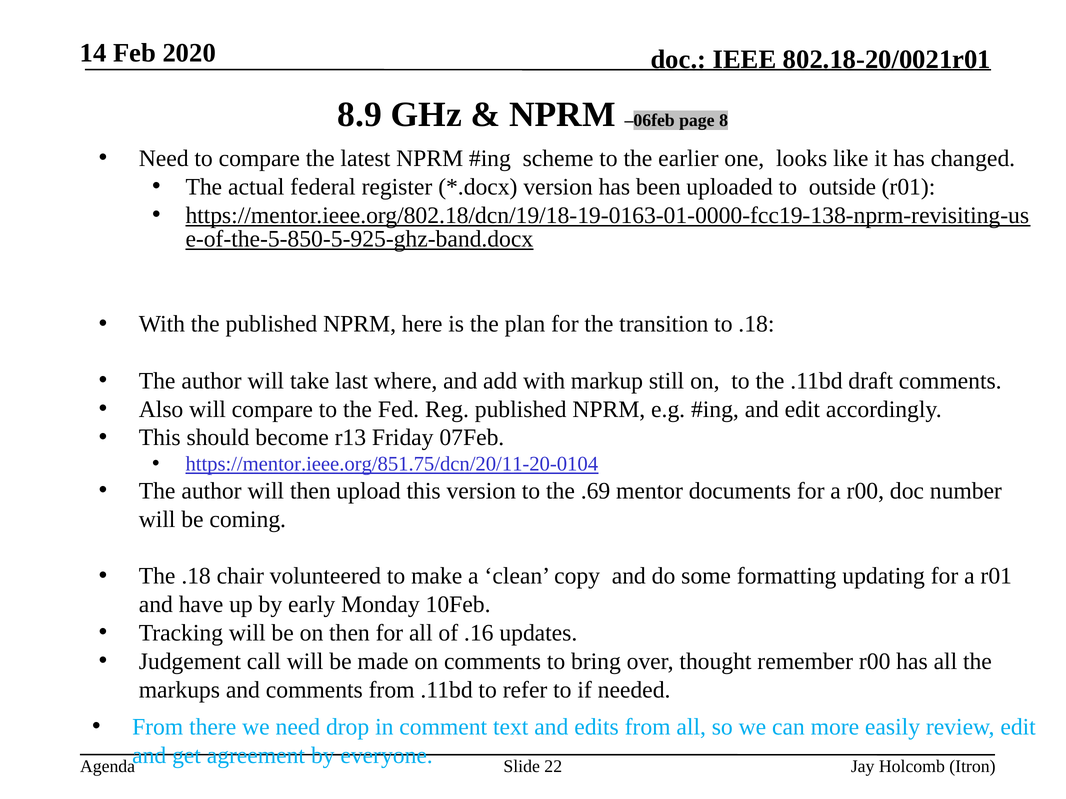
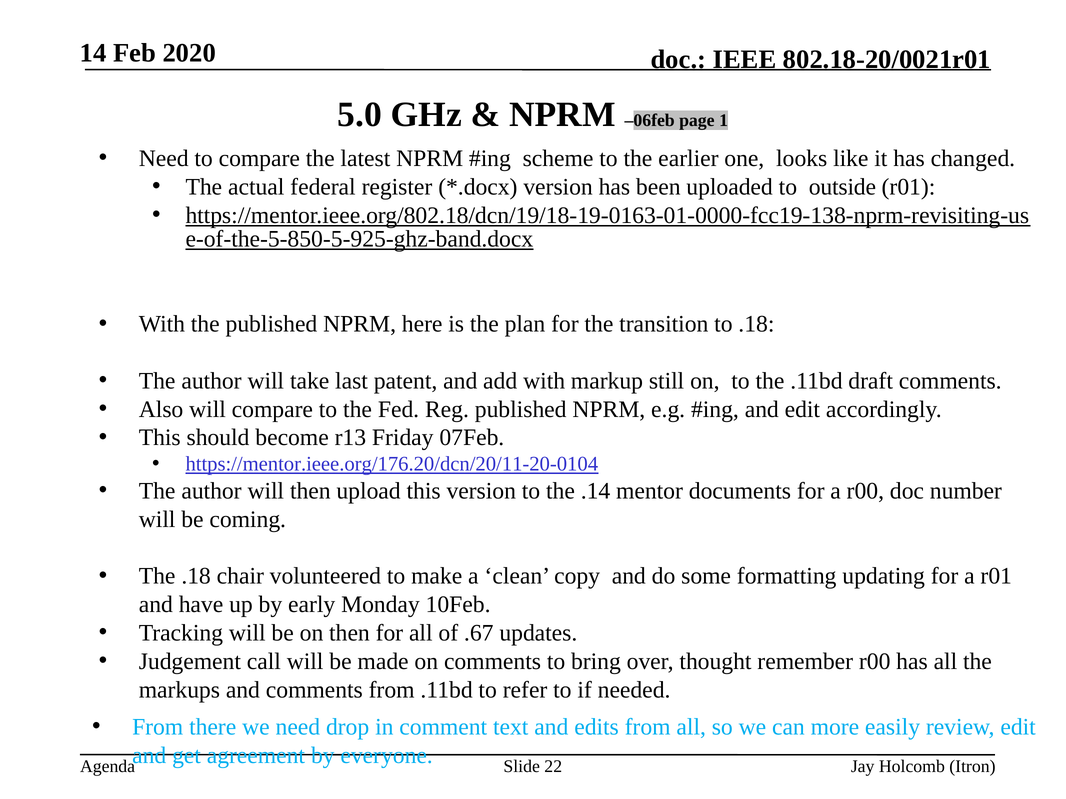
8.9: 8.9 -> 5.0 (360, 114)
8: 8 -> 1 (724, 120)
where: where -> patent (406, 381)
https://mentor.ieee.org/851.75/dcn/20/11-20-0104: https://mentor.ieee.org/851.75/dcn/20/11-20-0104 -> https://mentor.ieee.org/176.20/dcn/20/11-20-0104 (392, 464)
.69: .69 -> .14 (596, 491)
.16: .16 -> .67 (479, 633)
